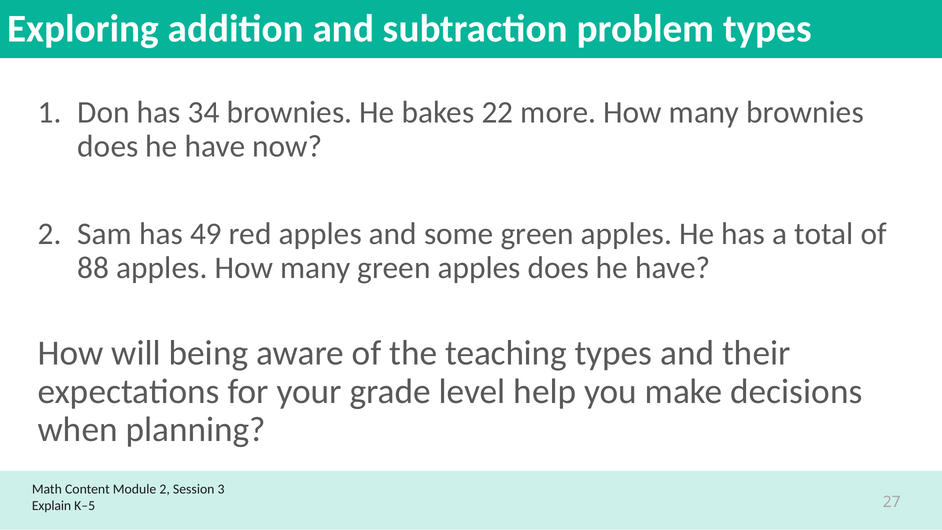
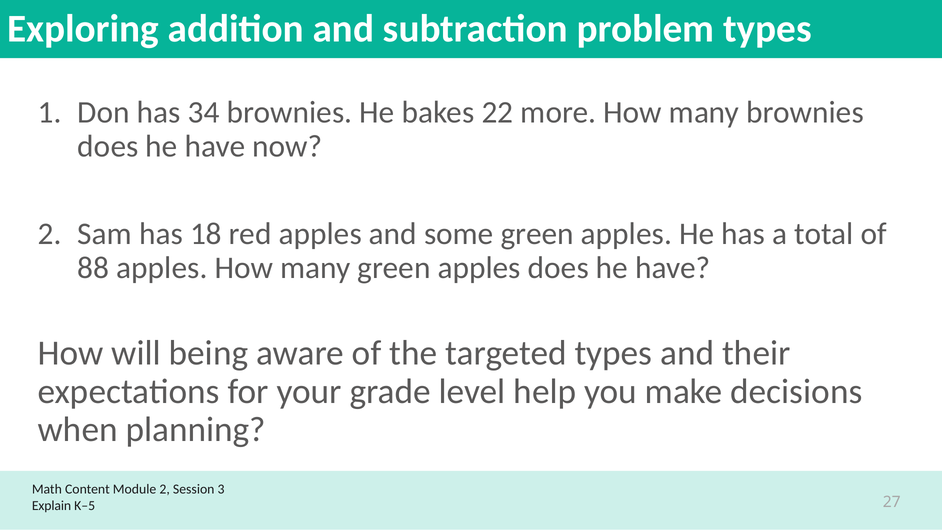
49: 49 -> 18 (206, 234)
teaching: teaching -> targeted (506, 353)
